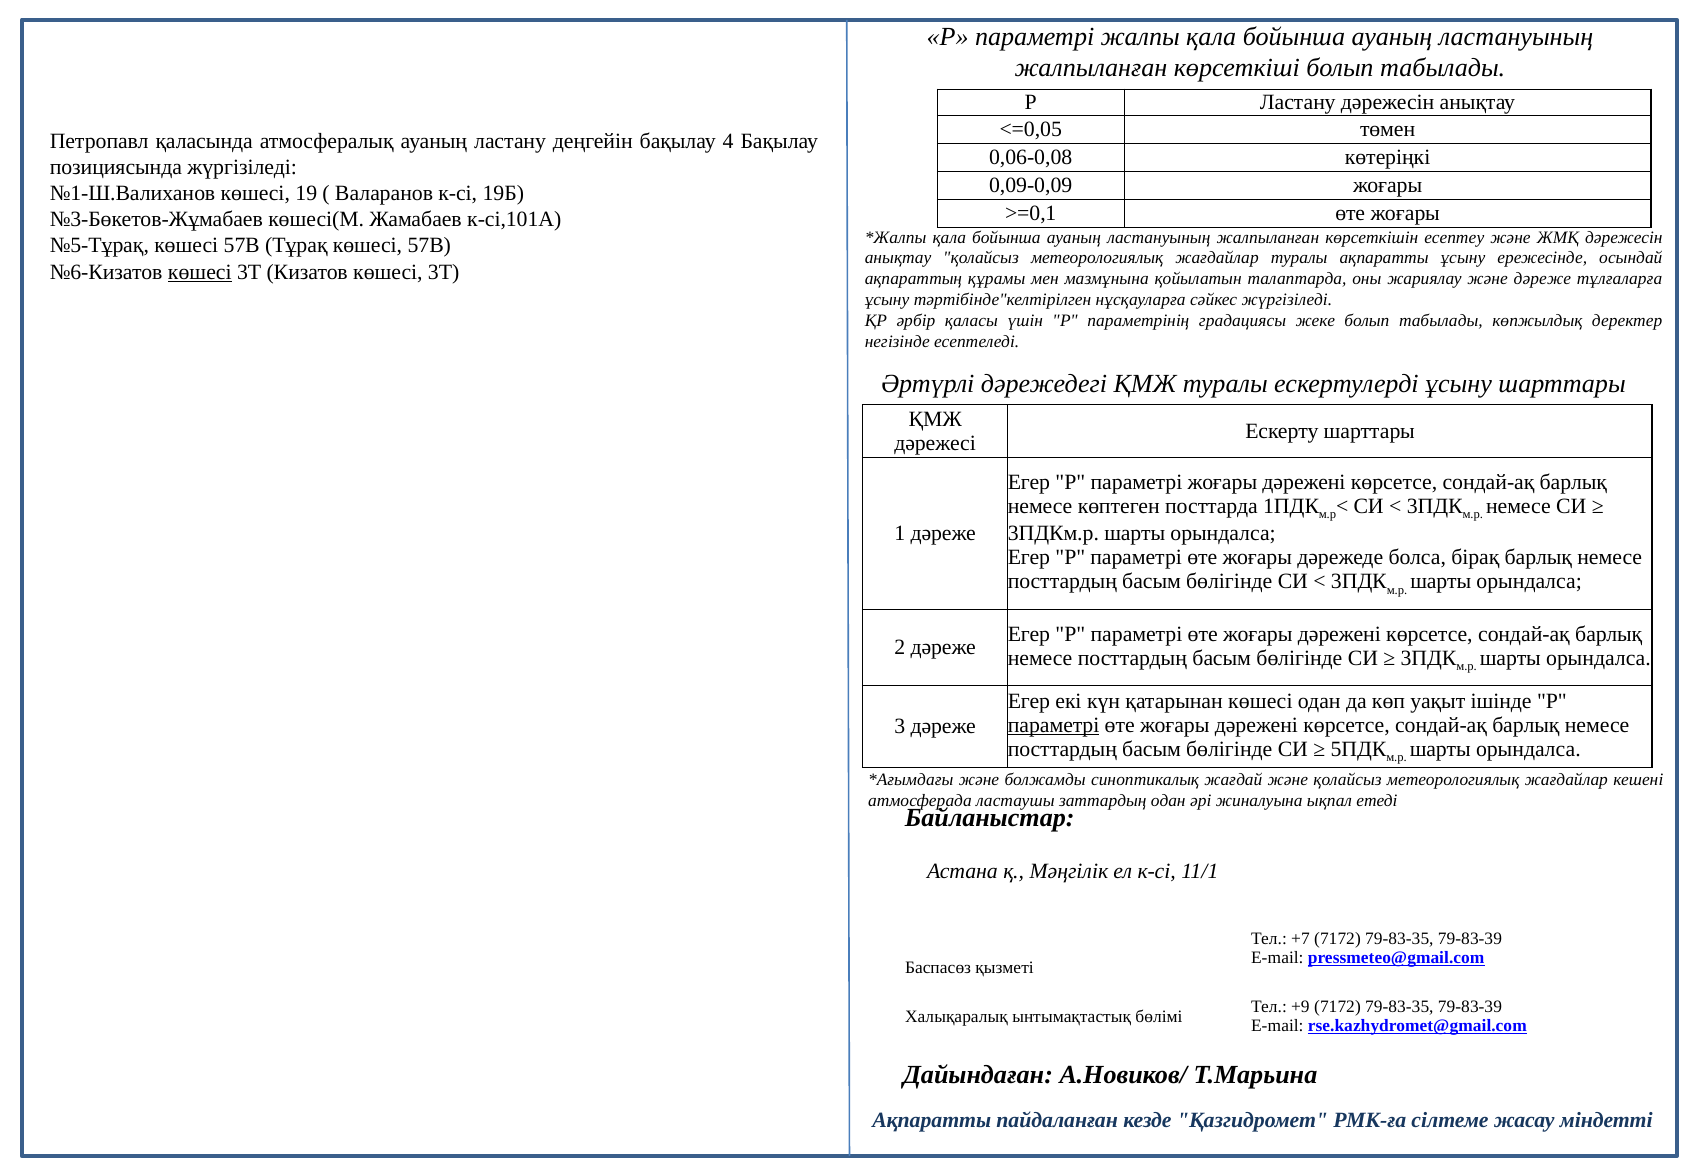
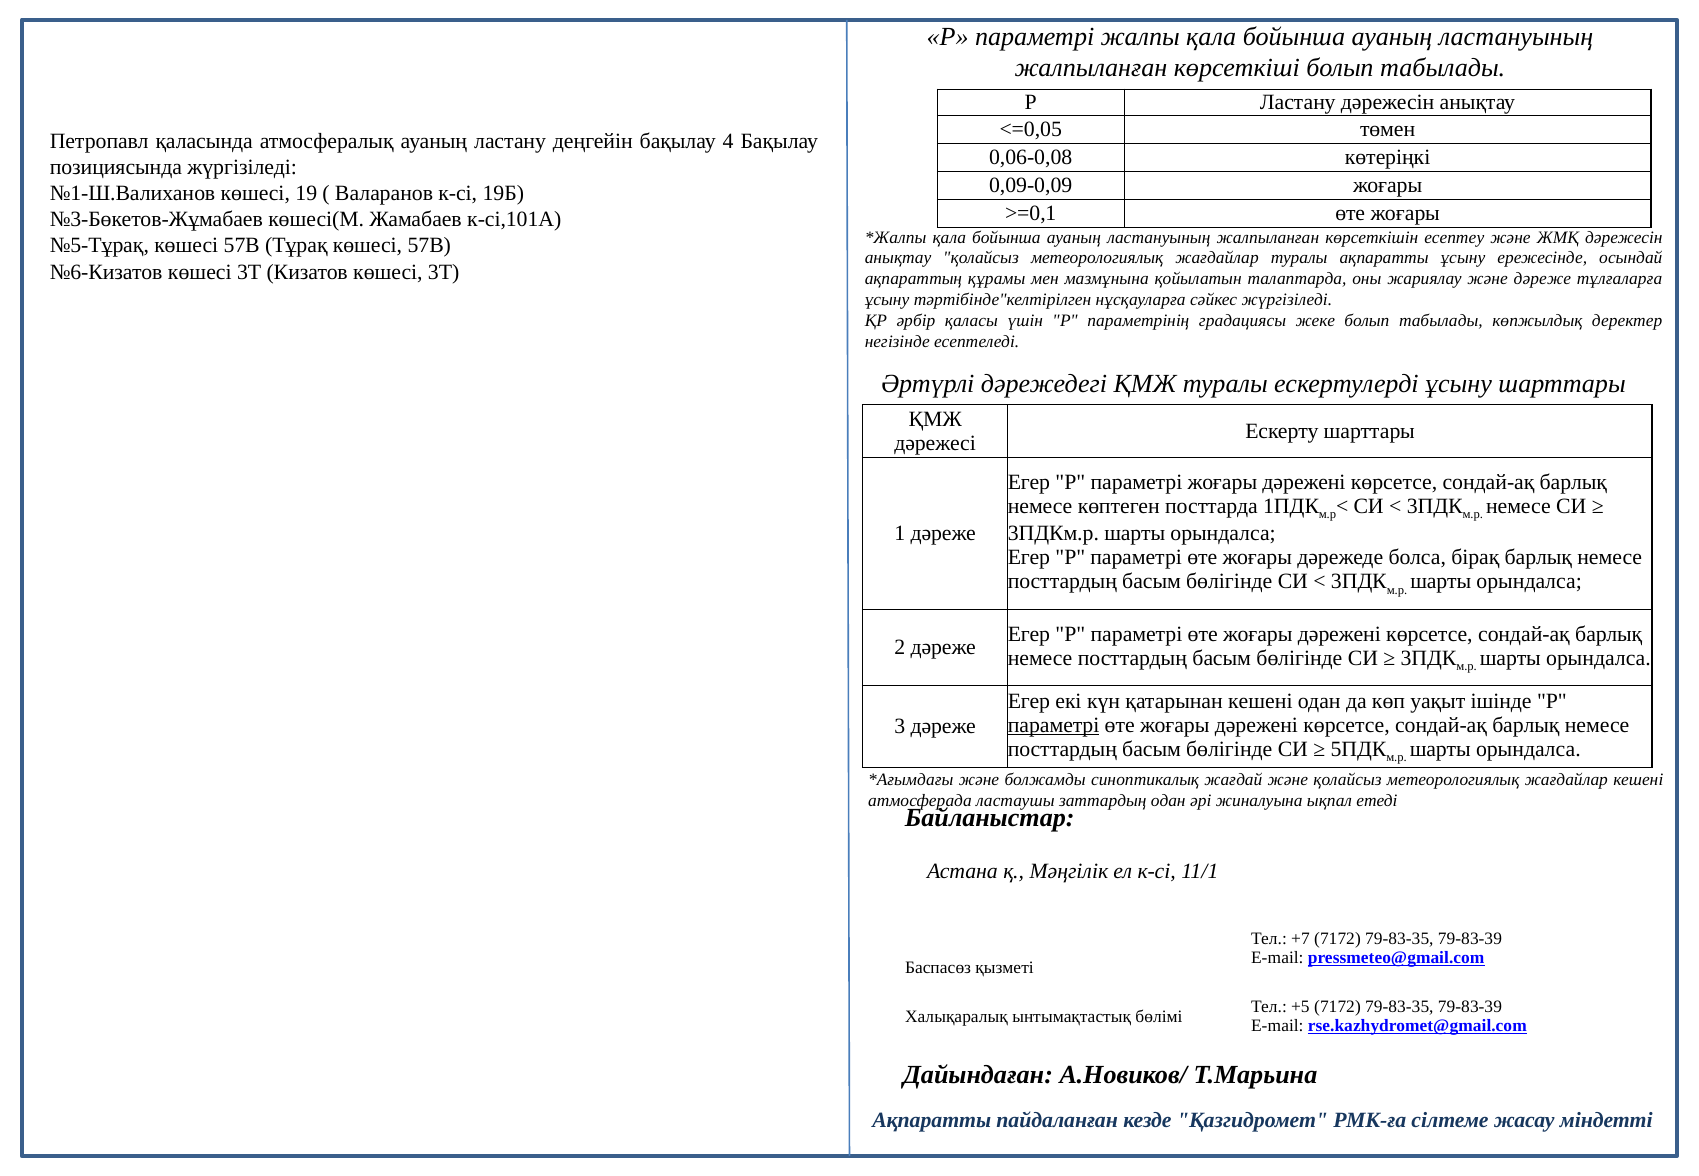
көшесі underline: present -> none (200, 272)
қатарынан көшесі: көшесі -> кешені (1260, 701)
+9: +9 -> +5 (1300, 1007)
